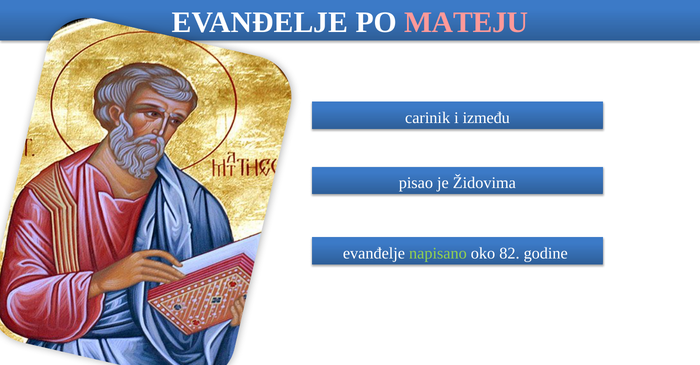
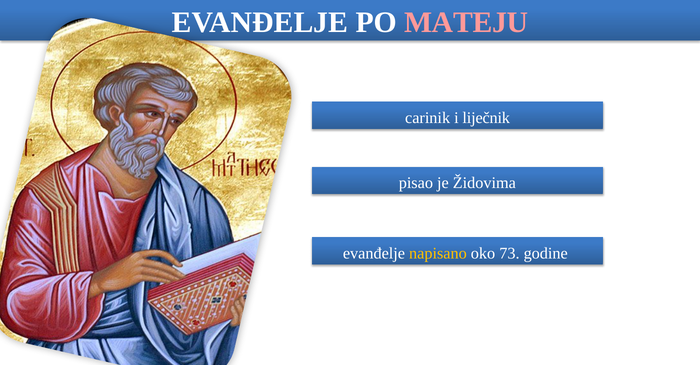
između: između -> liječnik (486, 118)
napisano colour: light green -> yellow (438, 254)
82: 82 -> 73 (509, 254)
